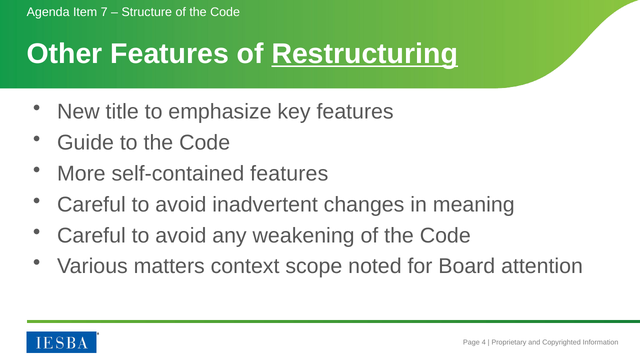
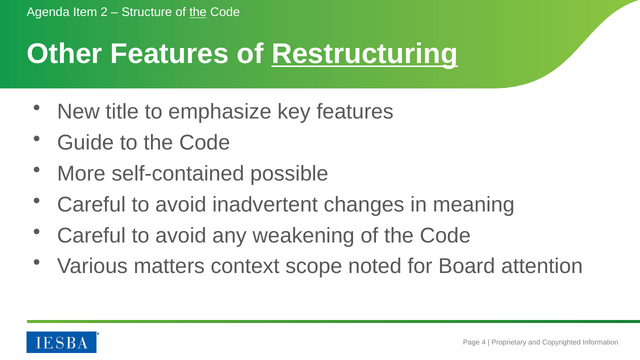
7: 7 -> 2 (104, 12)
the underline: none -> present (198, 12)
self-contained features: features -> possible (289, 174)
